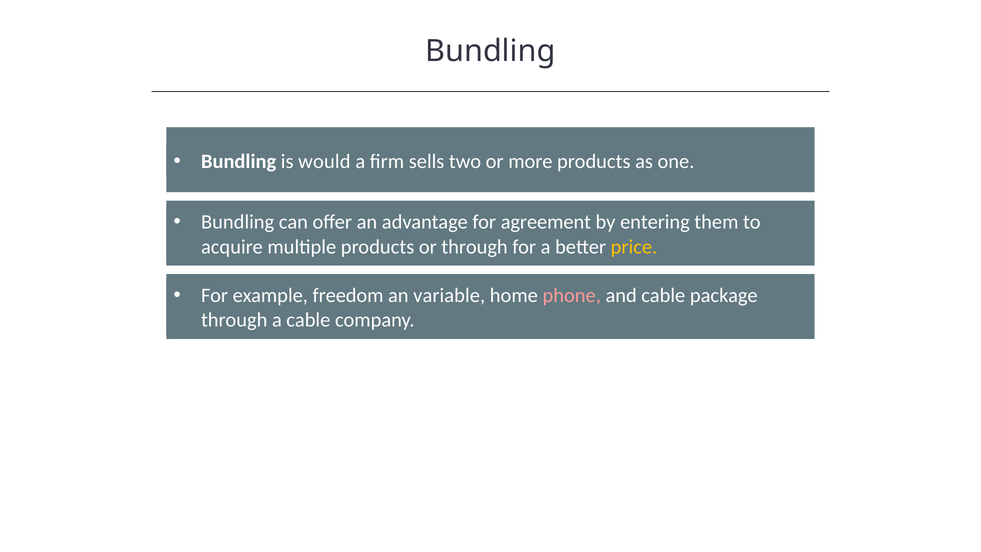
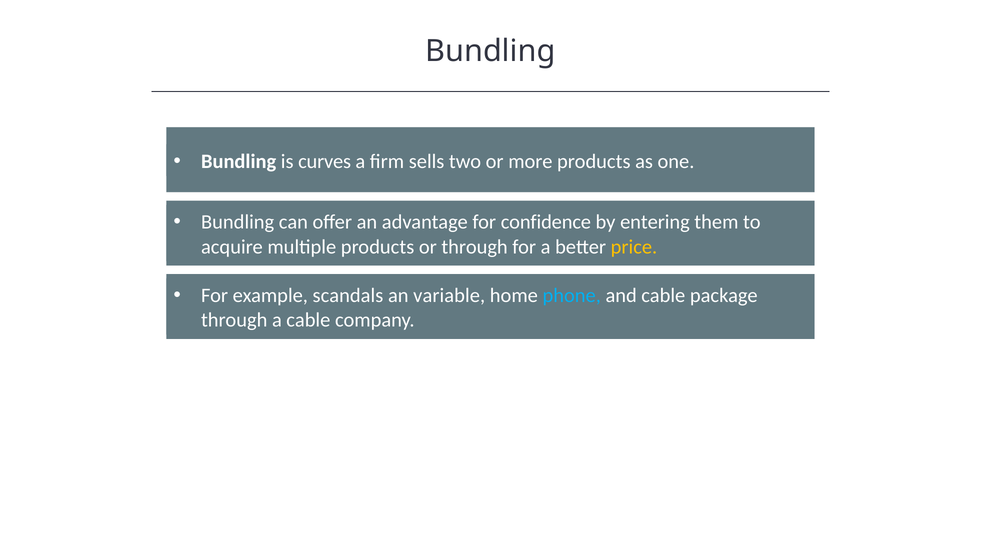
would: would -> curves (325, 161)
agreement: agreement -> confidence (546, 222)
freedom: freedom -> scandals (348, 296)
phone colour: pink -> light blue (572, 296)
